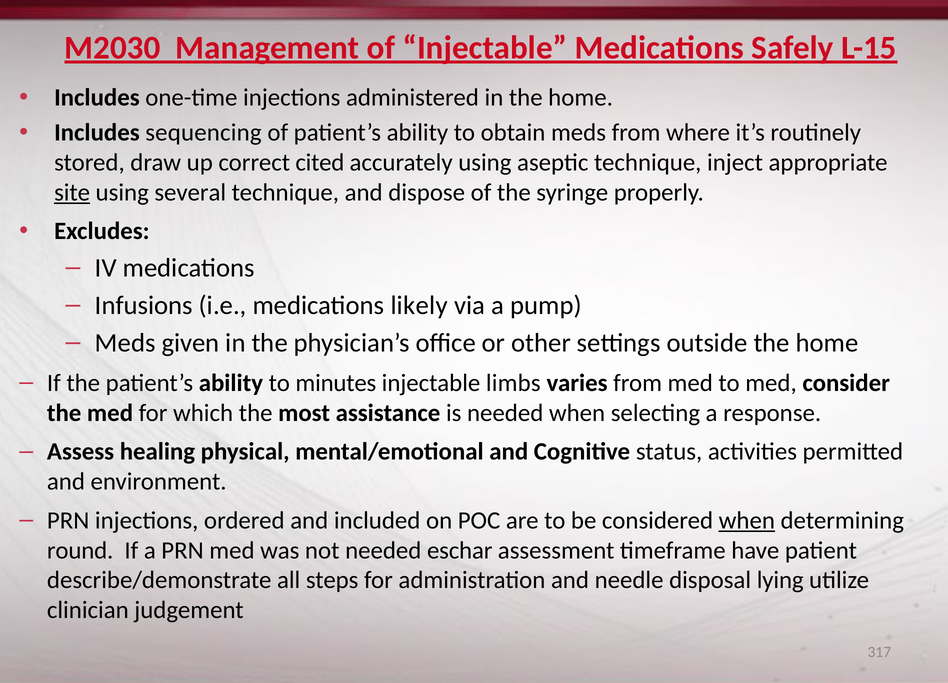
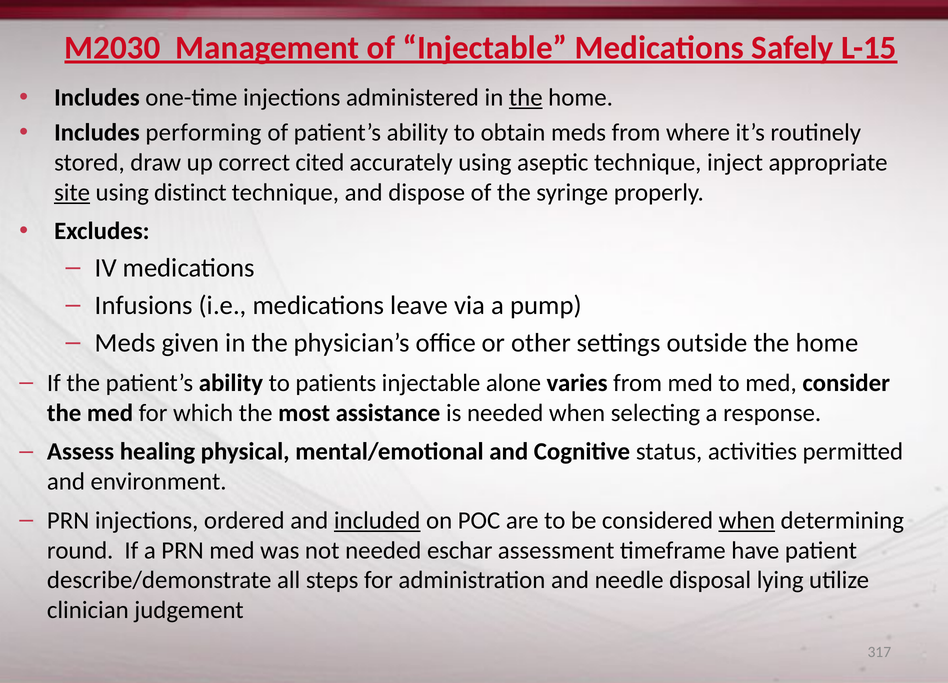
the underline: none -> present (526, 98)
sequencing: sequencing -> performing (203, 133)
several: several -> distinct (190, 192)
likely: likely -> leave (419, 305)
minutes: minutes -> patients (336, 383)
limbs: limbs -> alone (513, 383)
included underline: none -> present (377, 520)
